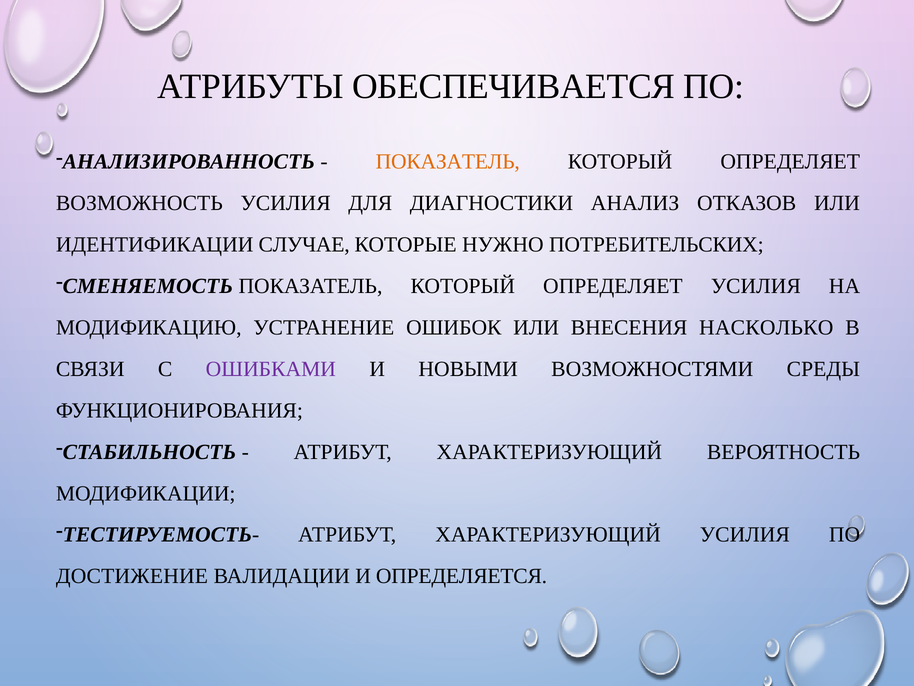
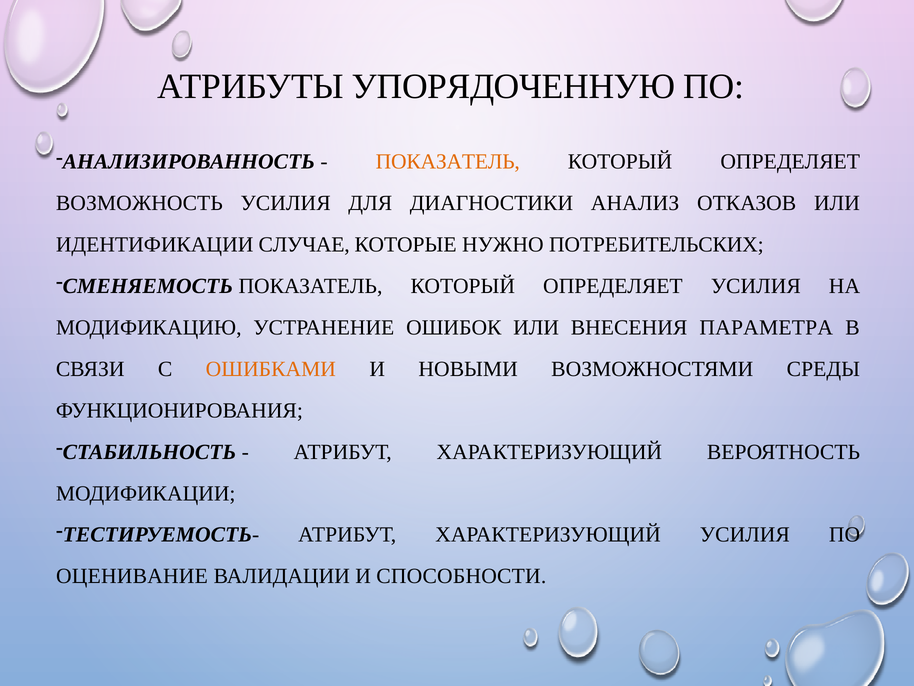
ОБЕСПЕЧИВАЕТСЯ: ОБЕСПЕЧИВАЕТСЯ -> УПОРЯДОЧЕННУЮ (514, 86)
НАСКОЛЬКО: НАСКОЛЬКО -> ПАРАМЕТРА (766, 327)
ОШИБКАМИ colour: purple -> orange (271, 369)
ДОСТИЖЕНИЕ: ДОСТИЖЕНИЕ -> ОЦЕНИВАНИЕ (132, 576)
ОПРЕДЕЛЯЕТСЯ: ОПРЕДЕЛЯЕТСЯ -> СПОСОБНОСТИ (461, 576)
